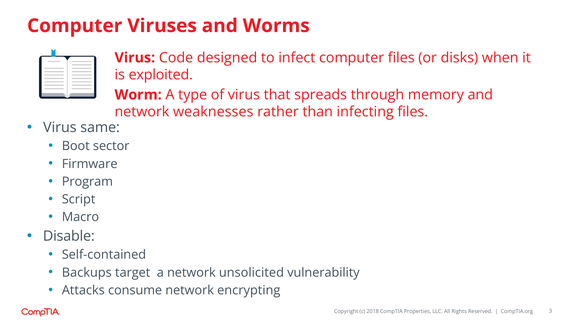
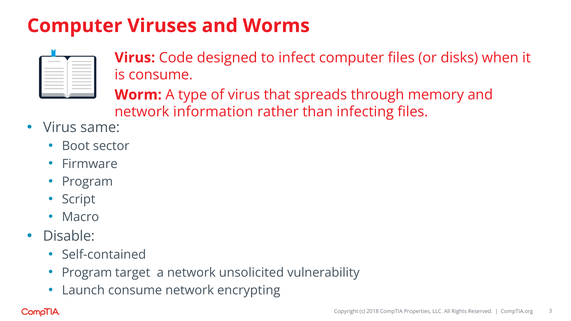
is exploited: exploited -> consume (161, 75)
weaknesses: weaknesses -> information (213, 112)
Backups: Backups -> Program (87, 273)
Attacks: Attacks -> Launch (83, 290)
